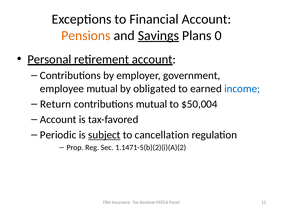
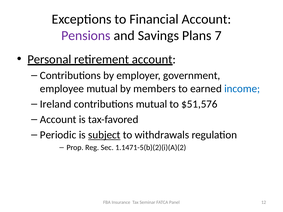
Pensions colour: orange -> purple (86, 36)
Savings underline: present -> none (158, 36)
0: 0 -> 7 (218, 36)
obligated: obligated -> members (155, 89)
Return: Return -> Ireland (56, 104)
$50,004: $50,004 -> $51,576 (199, 104)
cancellation: cancellation -> withdrawals (162, 135)
